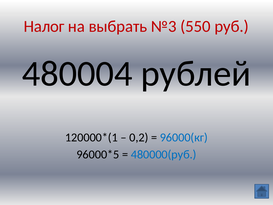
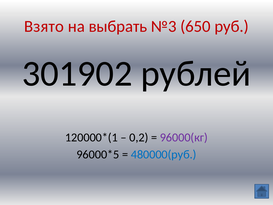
Налог: Налог -> Взято (44, 26)
550: 550 -> 650 (195, 26)
480004: 480004 -> 301902 (77, 74)
96000(кг colour: blue -> purple (184, 137)
